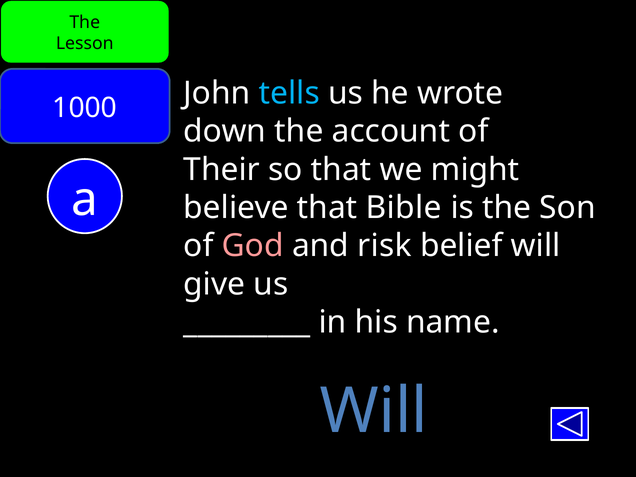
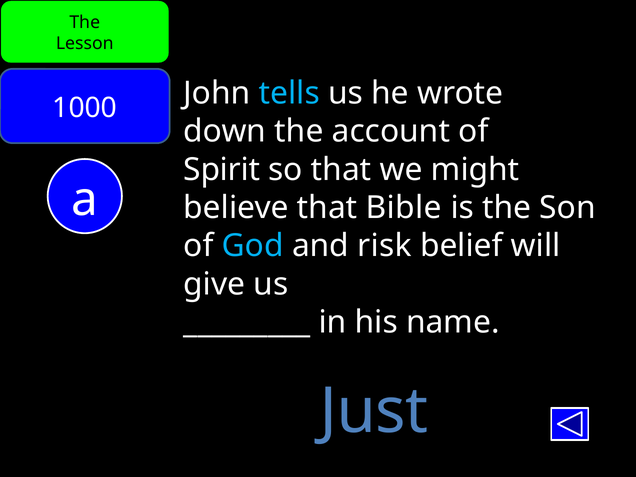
Their: Their -> Spirit (222, 170)
God colour: pink -> light blue (253, 246)
Will: Will -> Just (374, 411)
